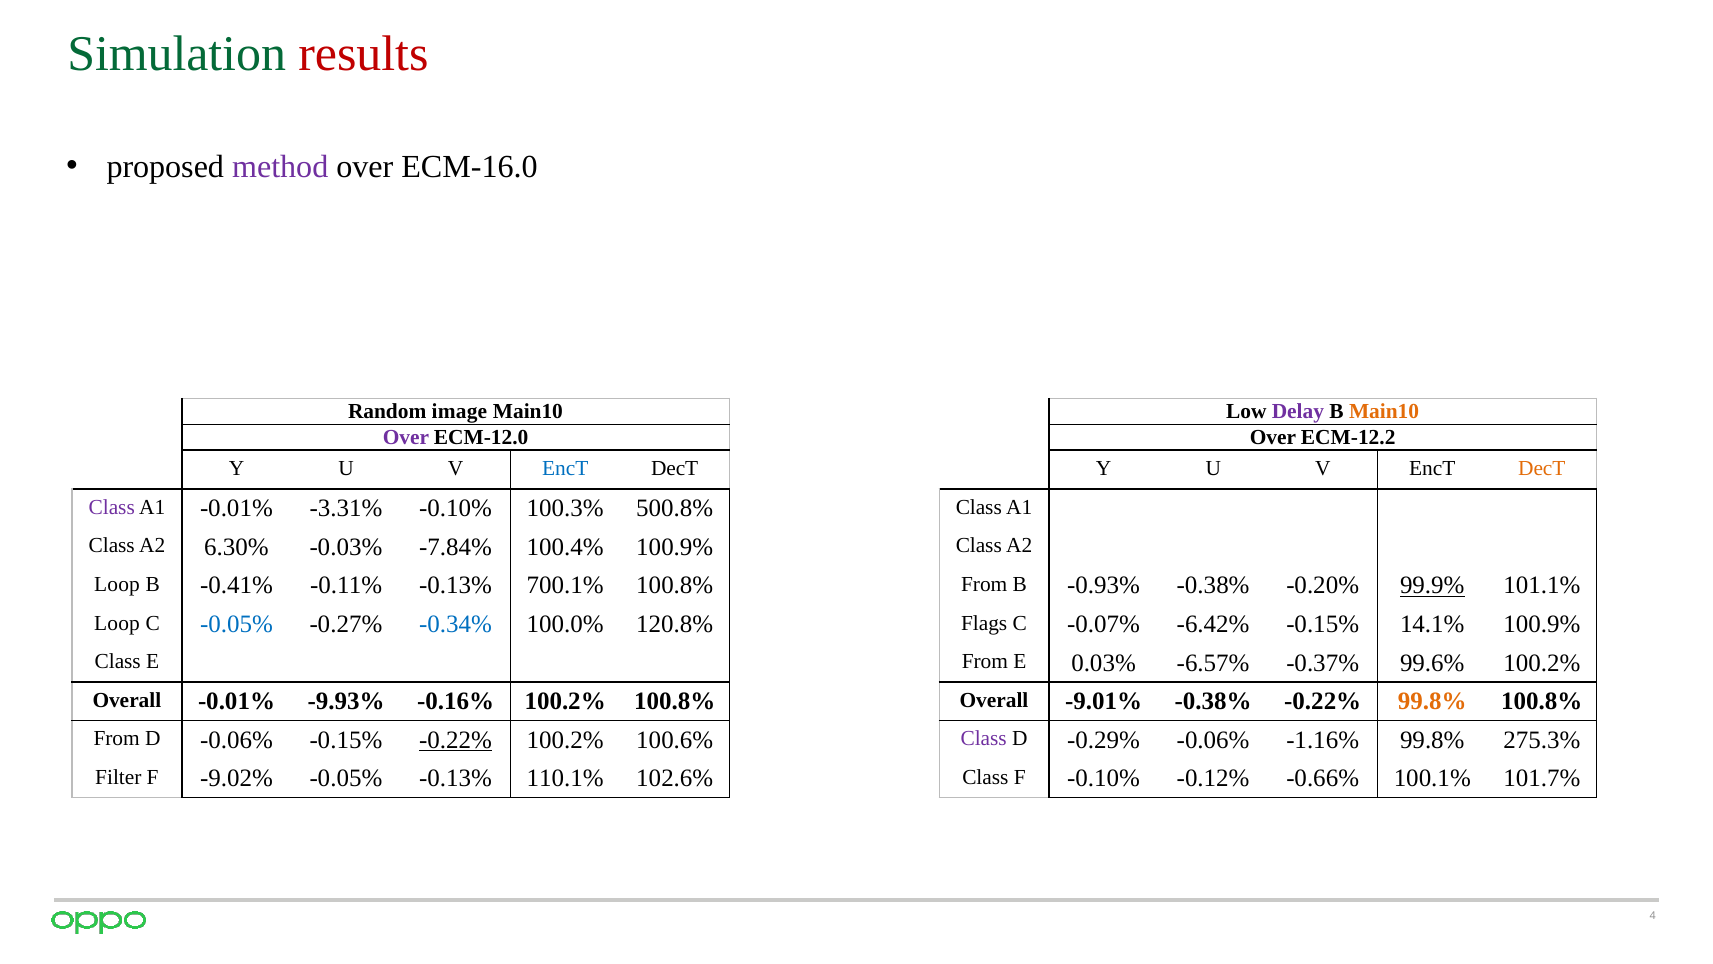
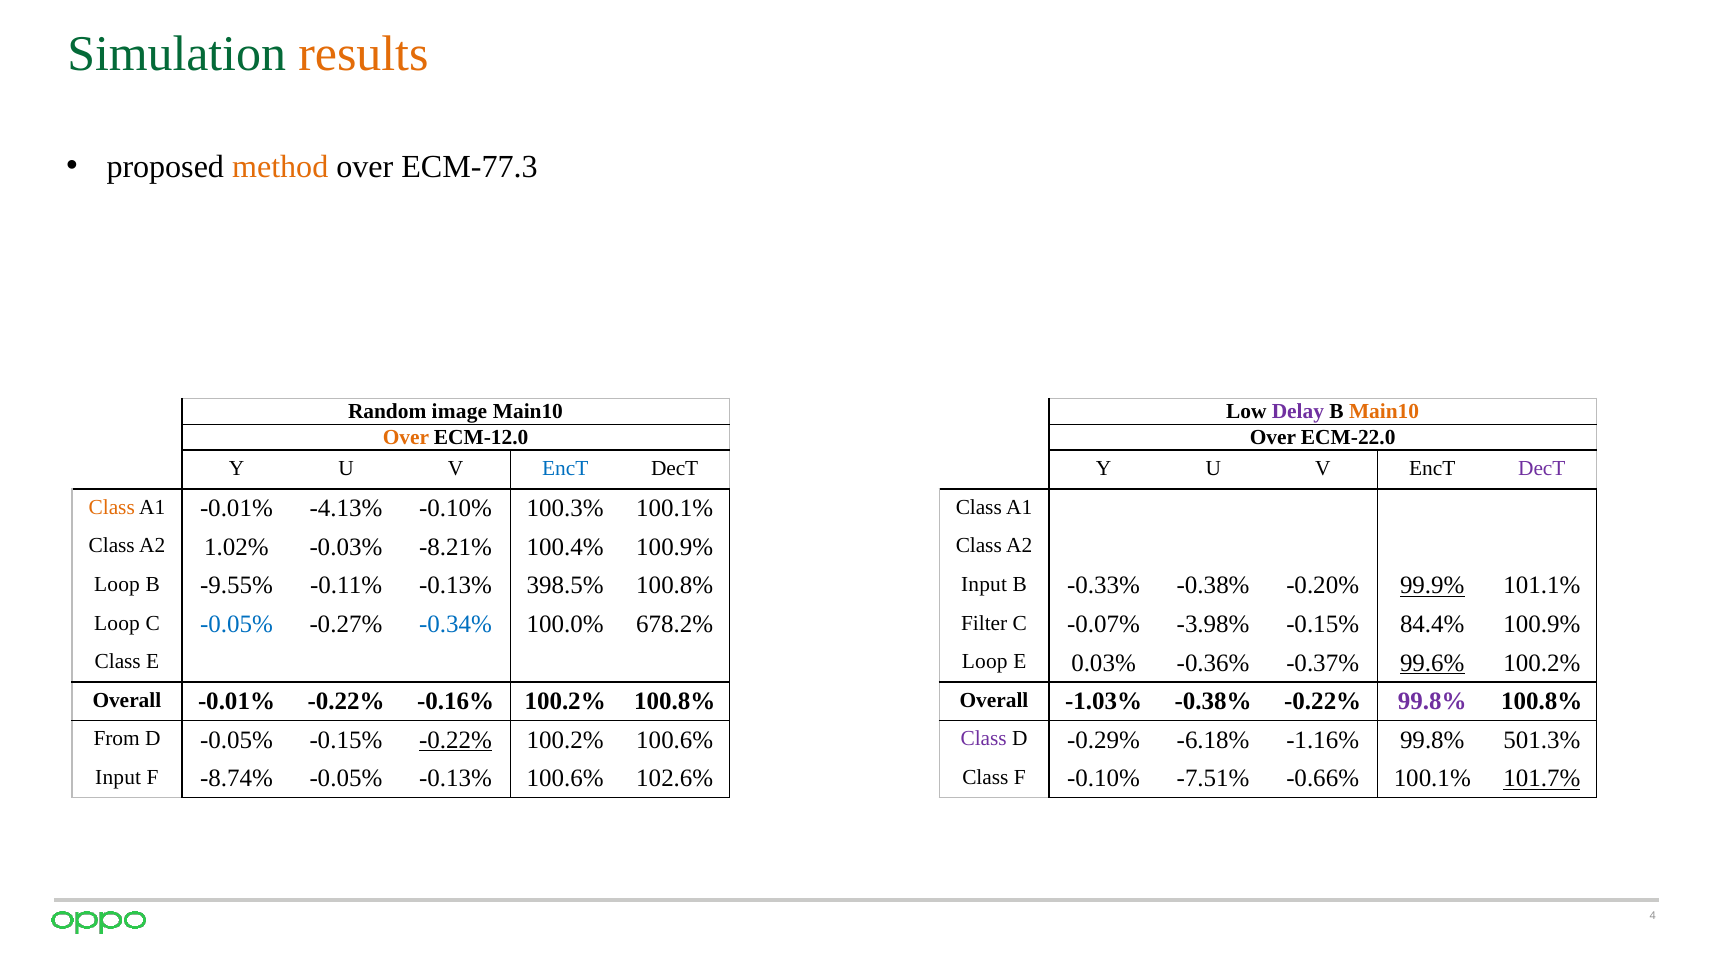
results colour: red -> orange (363, 54)
method colour: purple -> orange (280, 167)
ECM-16.0: ECM-16.0 -> ECM-77.3 (470, 167)
Over colour: purple -> orange (406, 437)
ECM-12.2: ECM-12.2 -> ECM-22.0 (1348, 437)
DecT colour: orange -> purple (1542, 468)
Class colour: purple -> orange (112, 507)
-3.31%: -3.31% -> -4.13% (346, 508)
100.3% 500.8%: 500.8% -> 100.1% (675, 508)
6.30%: 6.30% -> 1.02% (236, 547)
-7.84%: -7.84% -> -8.21% (456, 547)
-0.41%: -0.41% -> -9.55% (236, 585)
700.1%: 700.1% -> 398.5% (565, 585)
From: From -> Input (984, 584)
-0.93%: -0.93% -> -0.33% (1104, 585)
120.8%: 120.8% -> 678.2% (675, 624)
Flags: Flags -> Filter (984, 623)
-6.42%: -6.42% -> -3.98% (1213, 624)
14.1%: 14.1% -> 84.4% (1432, 624)
From: From -> Loop (985, 661)
-6.57%: -6.57% -> -0.36% (1213, 662)
99.6% underline: none -> present (1432, 662)
-0.01% -9.93%: -9.93% -> -0.22% (346, 701)
-9.01%: -9.01% -> -1.03% (1104, 701)
99.8% colour: orange -> purple (1432, 701)
D -0.06%: -0.06% -> -0.05% (236, 740)
-0.29% -0.06%: -0.06% -> -6.18% (1213, 740)
275.3%: 275.3% -> 501.3% (1542, 740)
Filter: Filter -> Input (118, 777)
-9.02%: -9.02% -> -8.74% (236, 778)
-0.13% 110.1%: 110.1% -> 100.6% (565, 778)
-0.12%: -0.12% -> -7.51% (1213, 778)
101.7% underline: none -> present (1542, 778)
